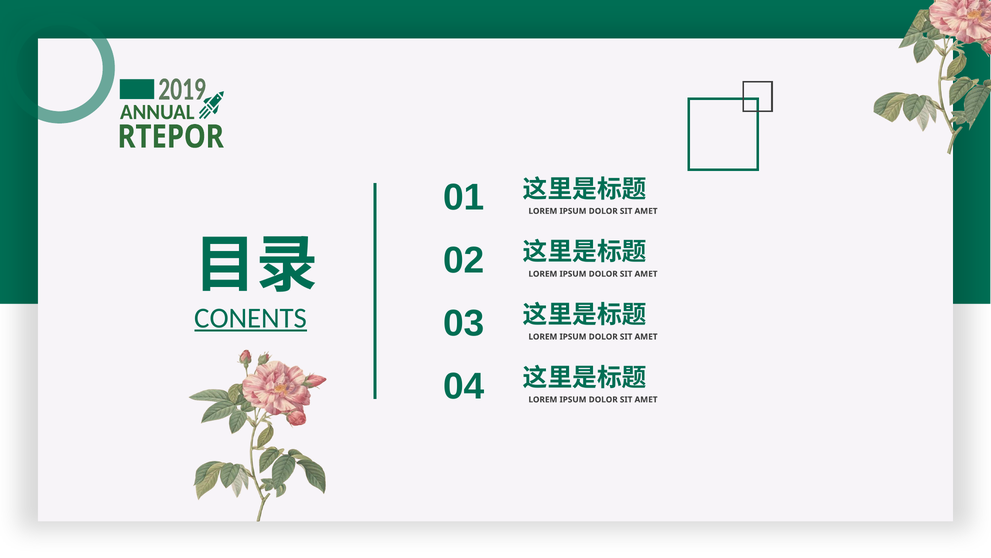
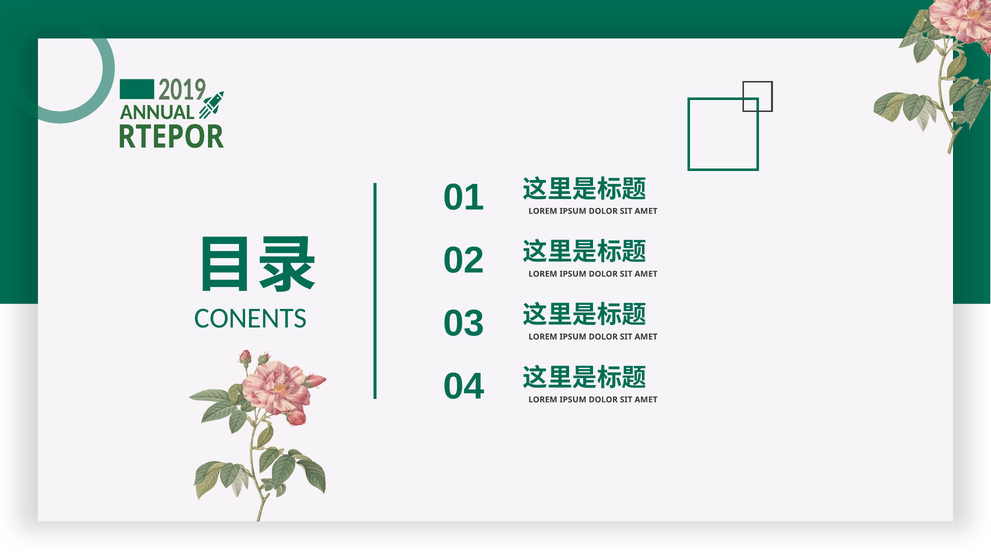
CONENTS underline: present -> none (251, 318)
